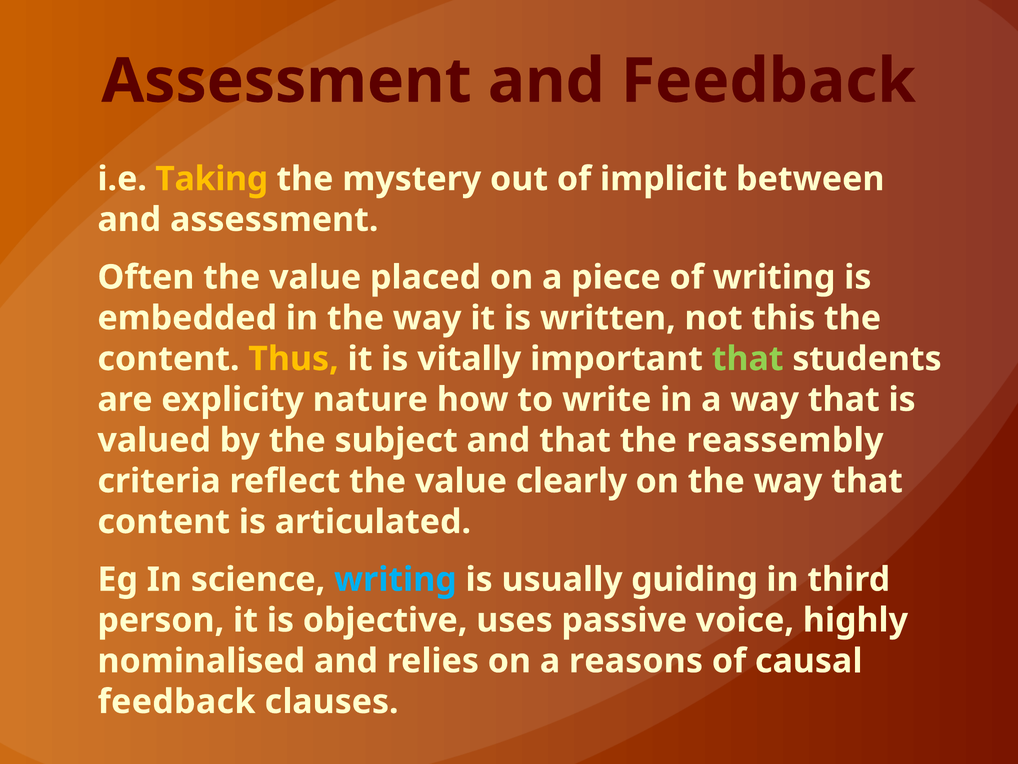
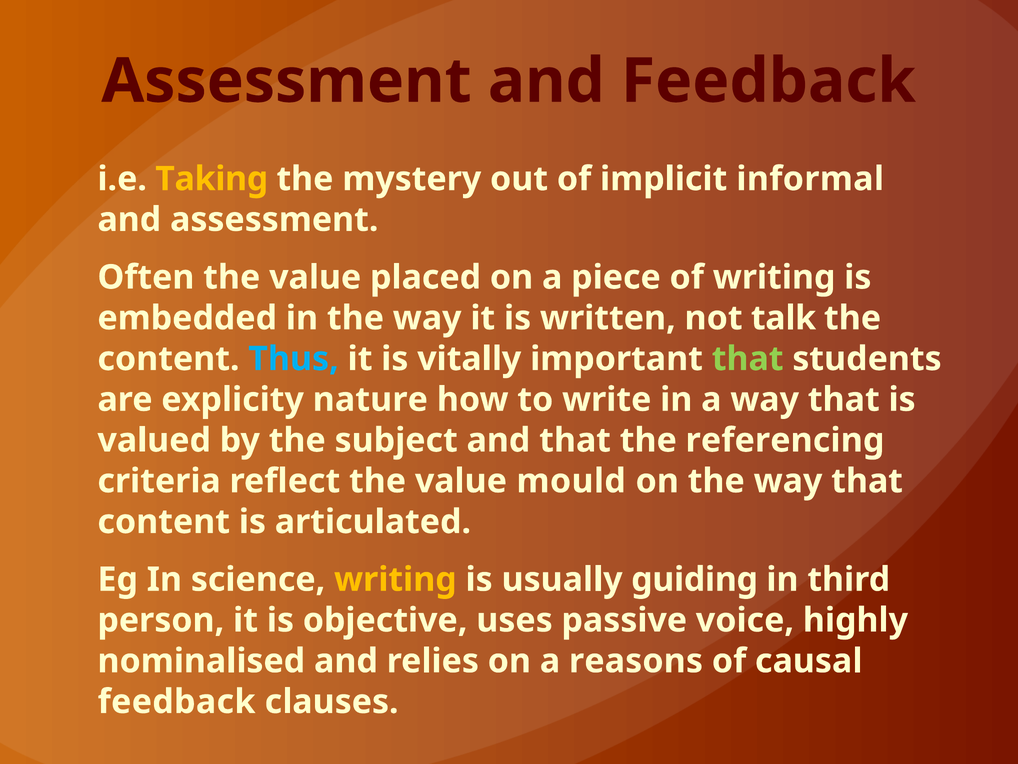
between: between -> informal (810, 179)
this: this -> talk (784, 318)
Thus colour: yellow -> light blue (294, 359)
reassembly: reassembly -> referencing (785, 440)
clearly: clearly -> mould (571, 481)
writing colour: light blue -> yellow (395, 579)
